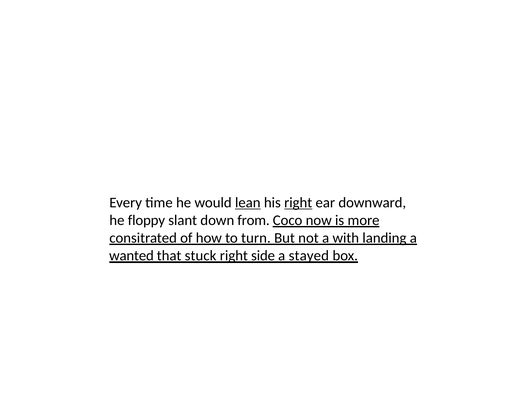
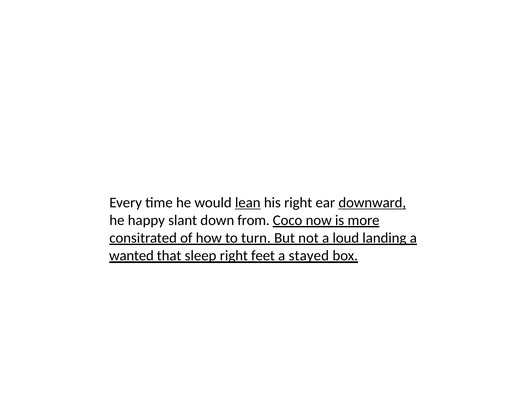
right underline: present -> none (298, 203)
downward underline: none -> present (372, 203)
floppy: floppy -> happy (146, 221)
with: with -> loud (346, 238)
stuck: stuck -> sleep (201, 256)
side: side -> feet (263, 256)
